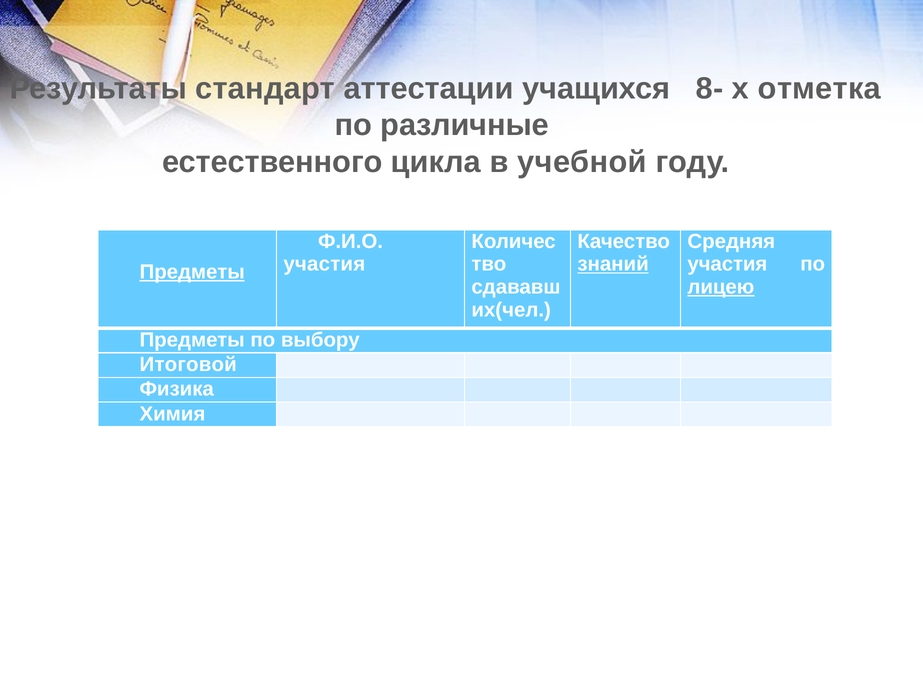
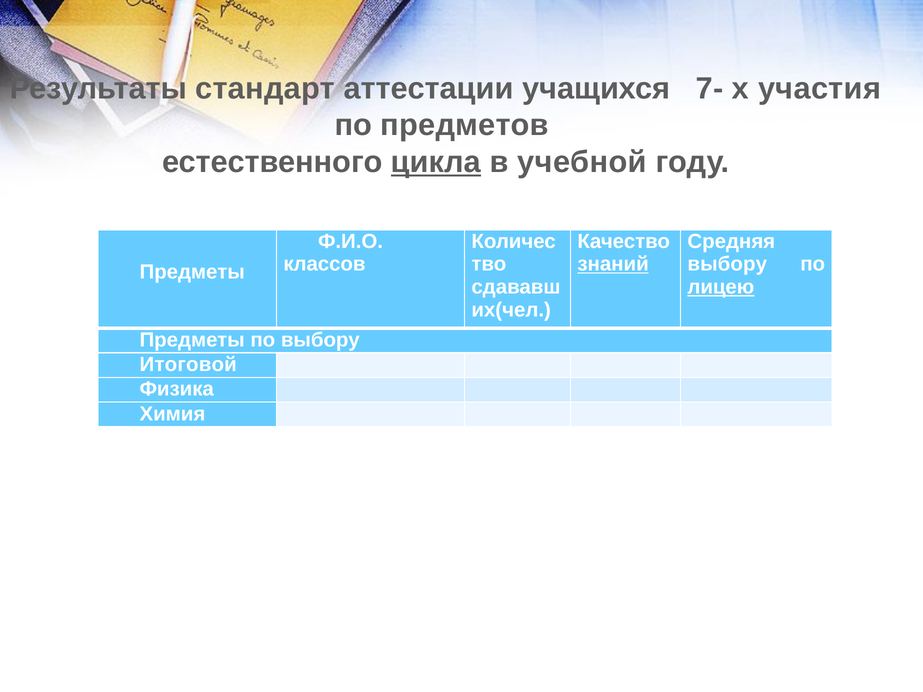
8-: 8- -> 7- (710, 88)
отметка: отметка -> участия (819, 88)
различные: различные -> предметов (465, 125)
цикла underline: none -> present (436, 162)
участия: участия -> классов (324, 264)
участия: участия -> выбору (727, 264)
Предметы underline: present -> none (192, 272)
